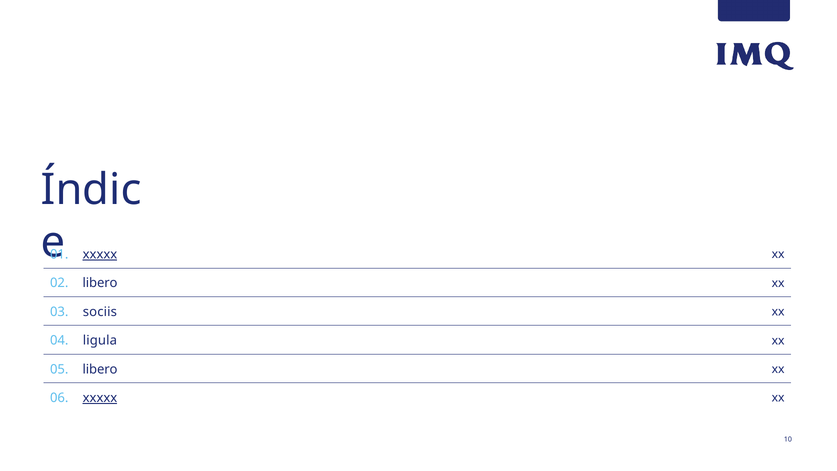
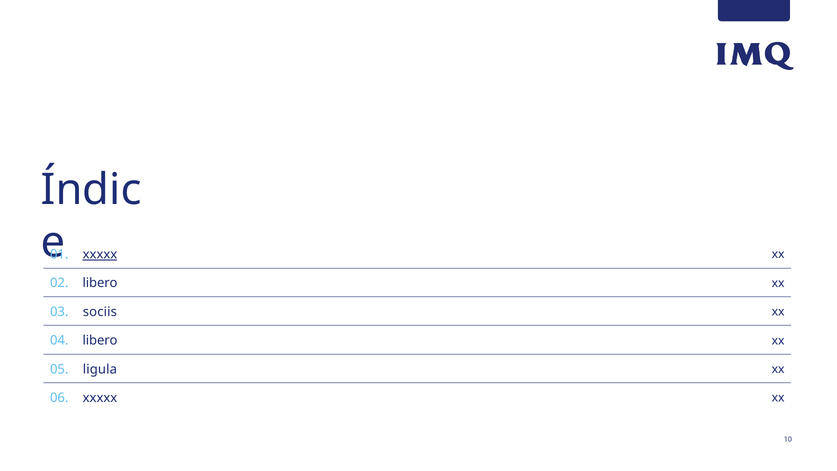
04 ligula: ligula -> libero (100, 340)
05 libero: libero -> ligula (100, 369)
xxxxx underline: present -> none (100, 398)
